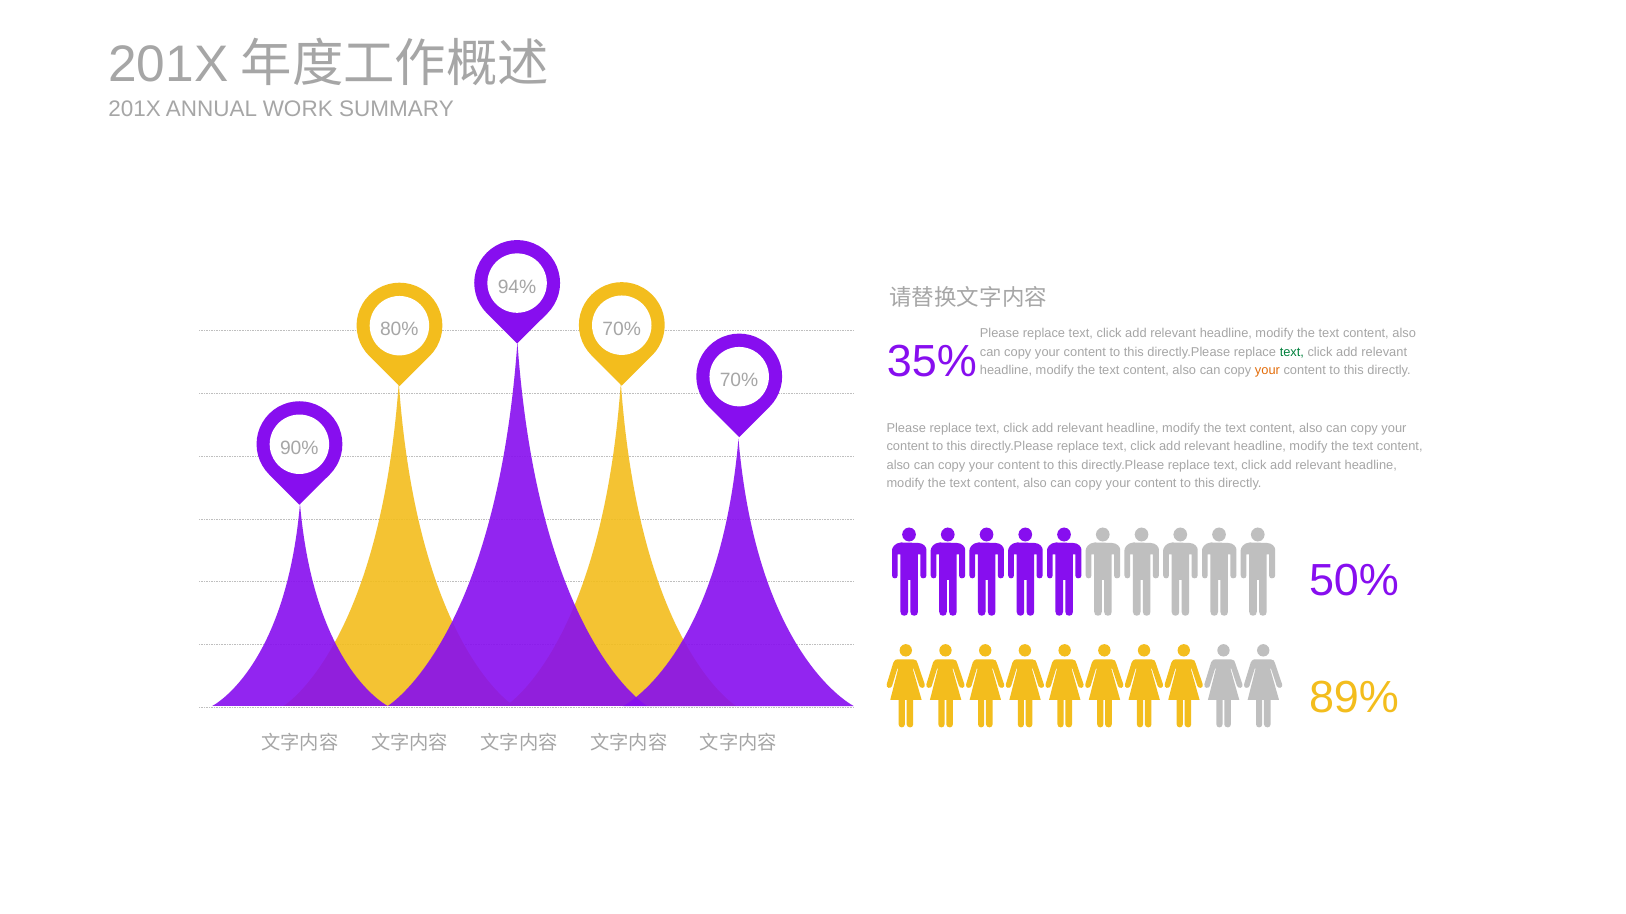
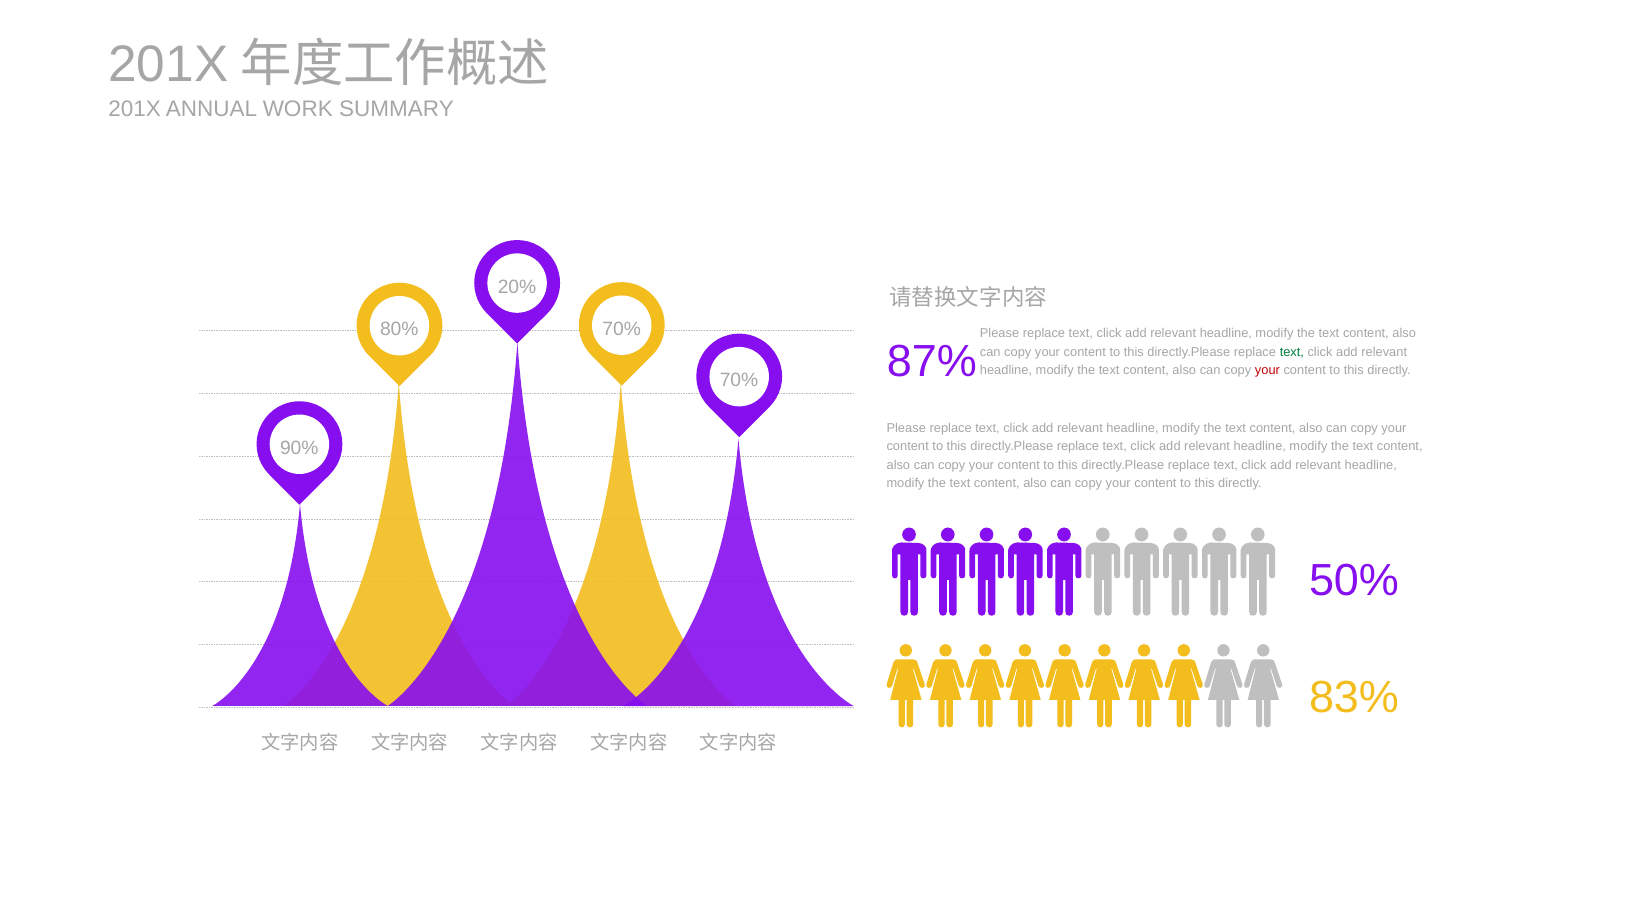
94%: 94% -> 20% (517, 287)
35%: 35% -> 87% (932, 362)
your colour: orange -> red (1267, 371)
89%: 89% -> 83% (1354, 698)
